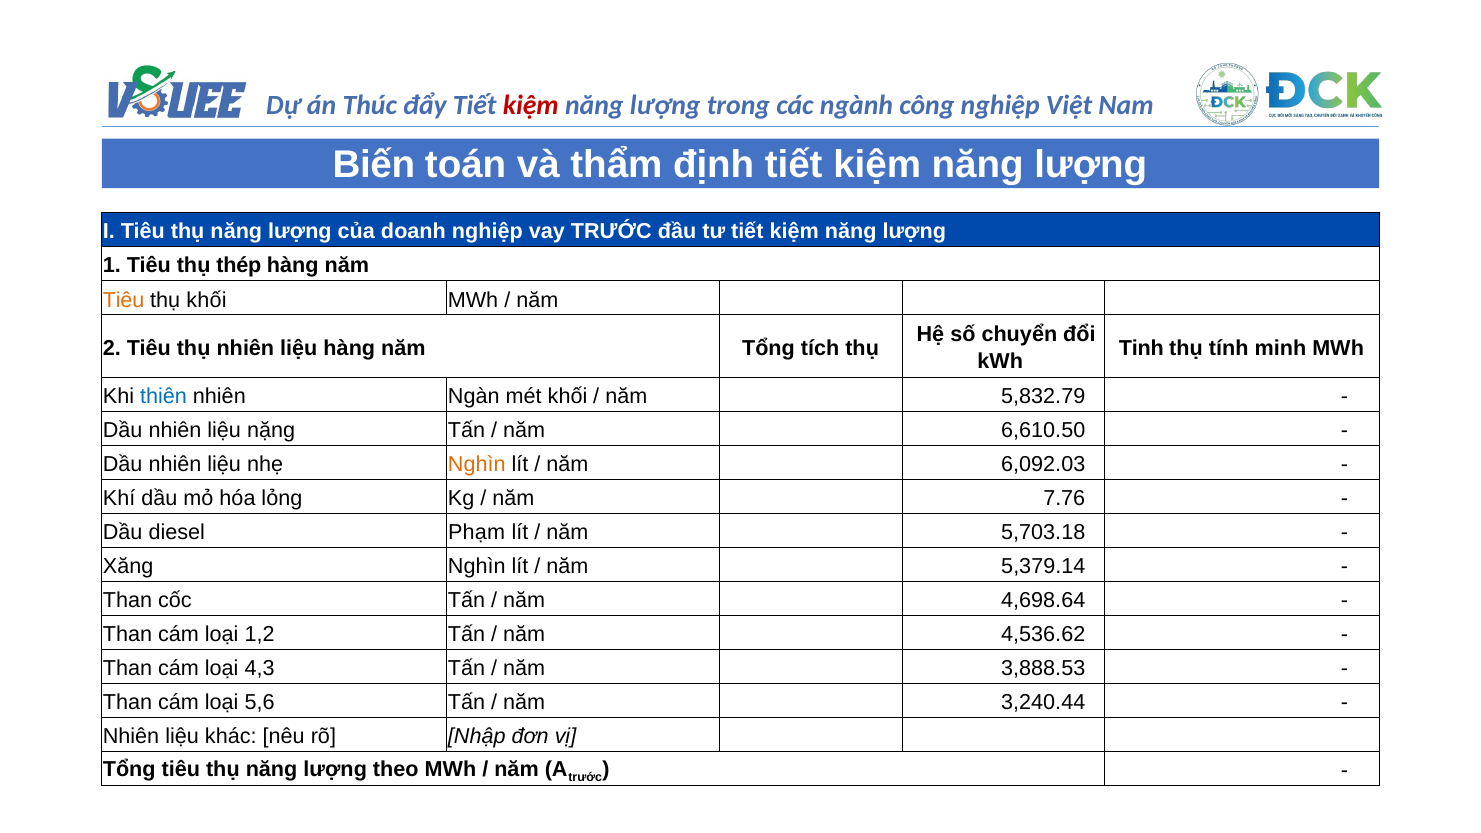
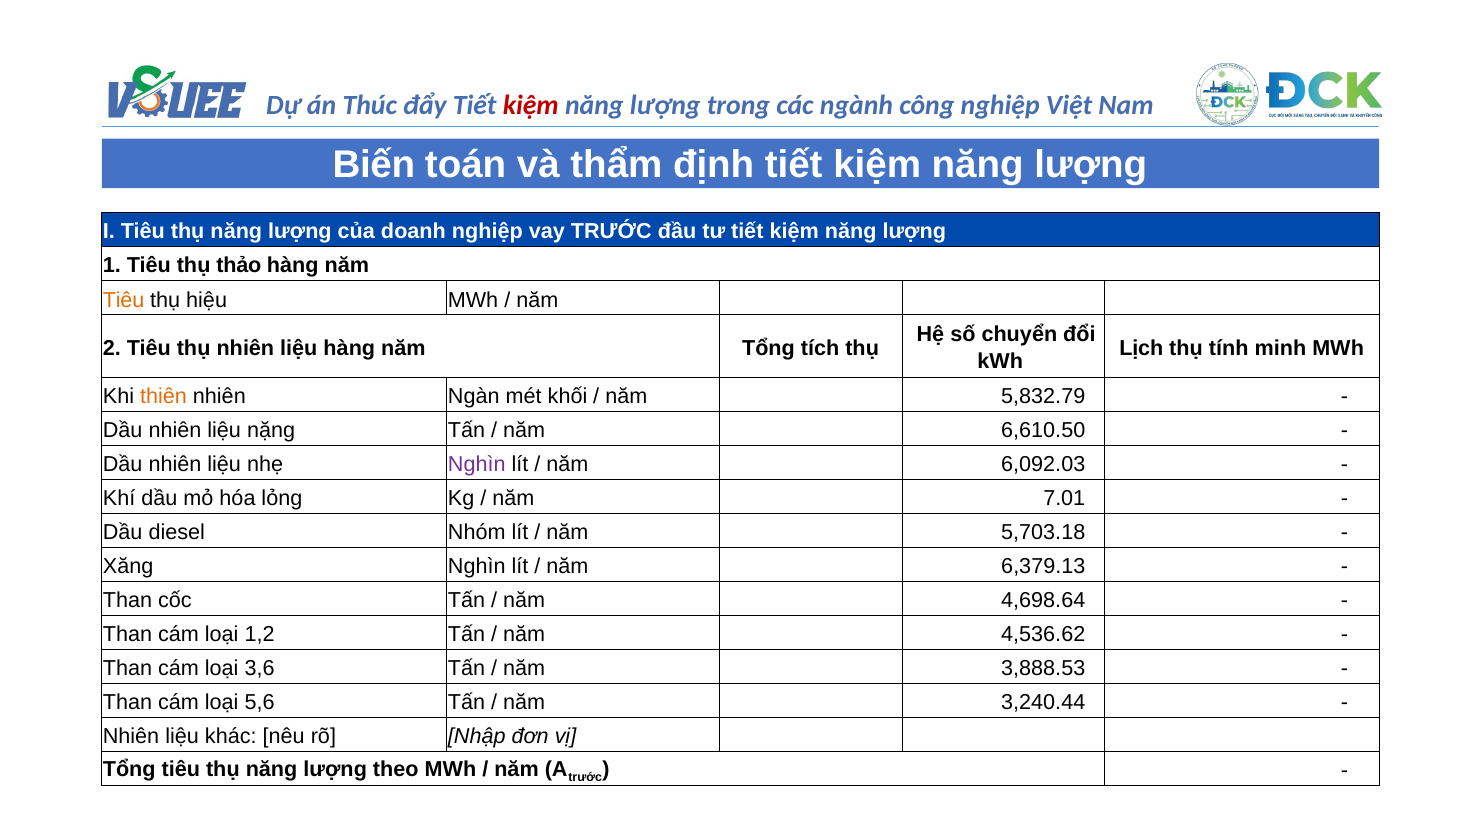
thép: thép -> thảo (239, 266)
thụ khối: khối -> hiệu (207, 300)
Tinh: Tinh -> Lịch (1141, 348)
thiên colour: blue -> orange (163, 396)
Nghìn colour: orange -> purple (477, 464)
7.76: 7.76 -> 7.01 (1064, 498)
Phạm: Phạm -> Nhóm (477, 532)
5,379.14: 5,379.14 -> 6,379.13 (1043, 566)
4,3: 4,3 -> 3,6 (260, 669)
